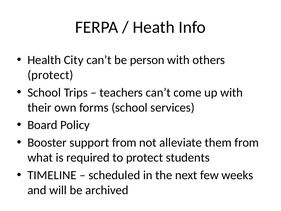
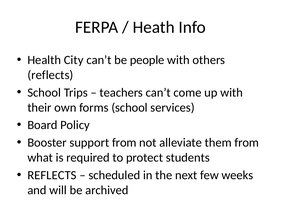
person: person -> people (147, 60)
protect: protect -> reflects (50, 75)
TIMELINE: TIMELINE -> REFLECTS (52, 175)
